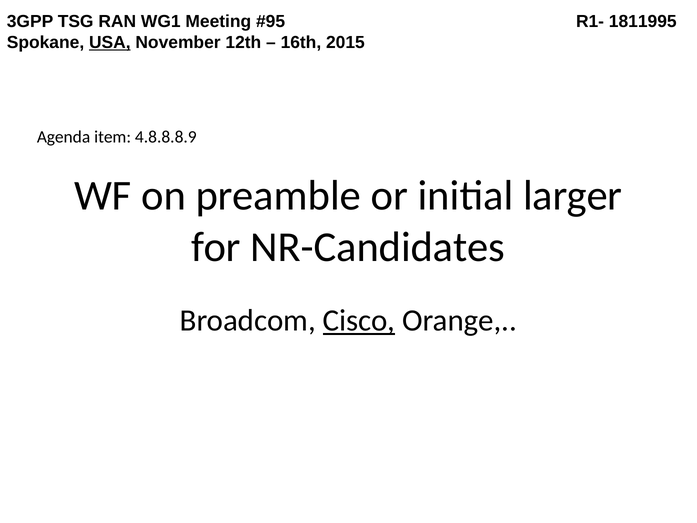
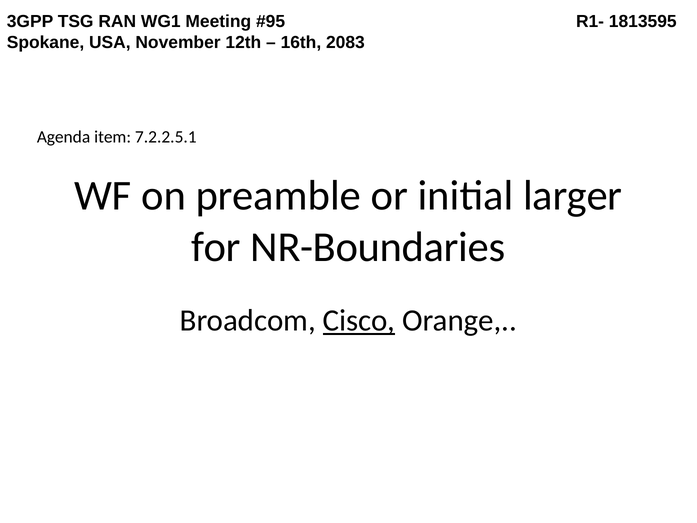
1811995: 1811995 -> 1813595 (643, 21)
USA underline: present -> none (110, 42)
2015: 2015 -> 2083 (345, 42)
4.8.8.8.9: 4.8.8.8.9 -> 7.2.2.5.1 (166, 137)
NR-Candidates: NR-Candidates -> NR-Boundaries (378, 247)
